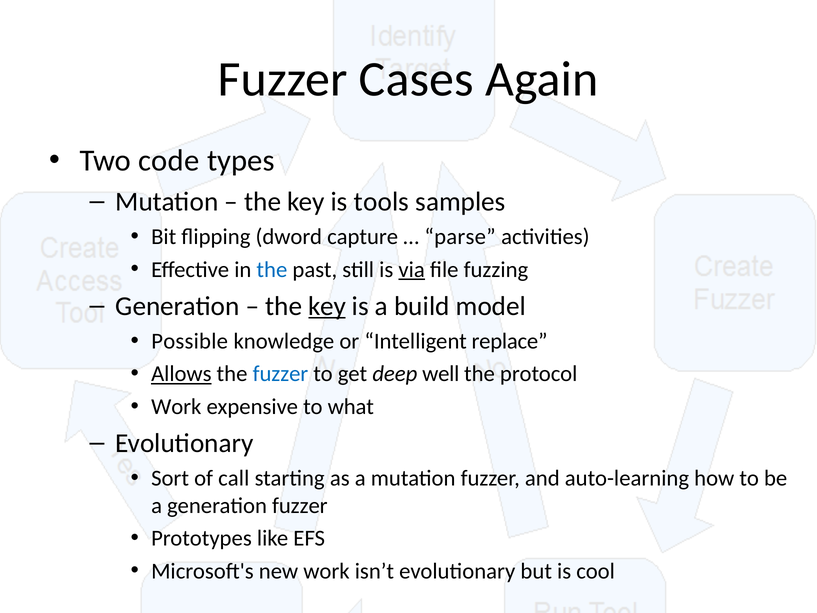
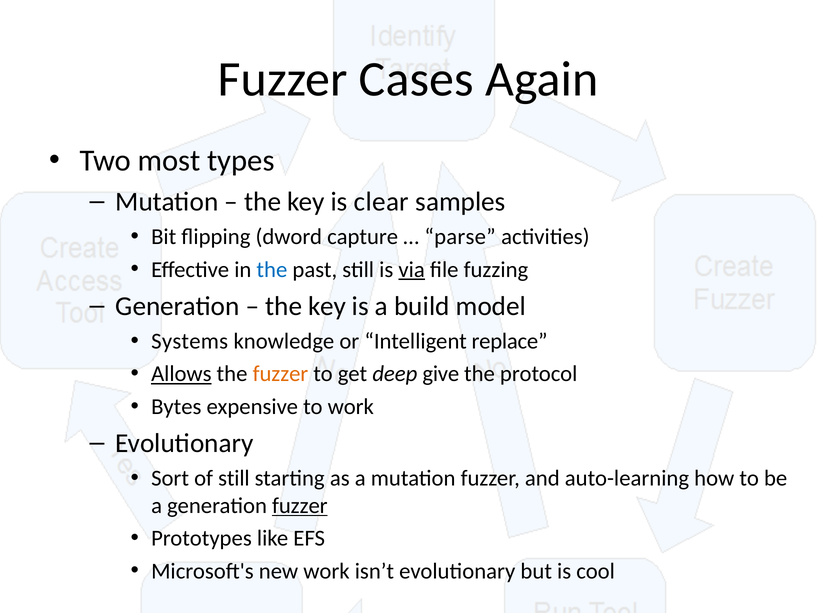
code: code -> most (169, 161)
tools: tools -> clear (381, 202)
key underline: present -> none (327, 306)
Possible: Possible -> Systems (190, 341)
fuzzer colour: blue -> orange (280, 374)
well: well -> give (441, 374)
Work: Work -> Bytes (176, 407)
to what: what -> work (351, 407)
of call: call -> still (234, 478)
fuzzer underline: none -> present (300, 505)
